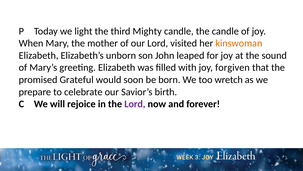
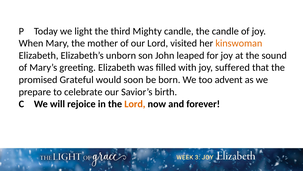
forgiven: forgiven -> suffered (232, 67)
wretch: wretch -> advent (229, 80)
Lord colour: purple -> orange (135, 104)
